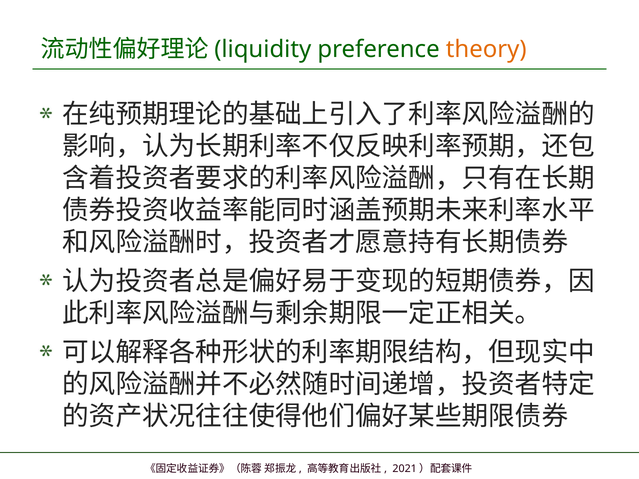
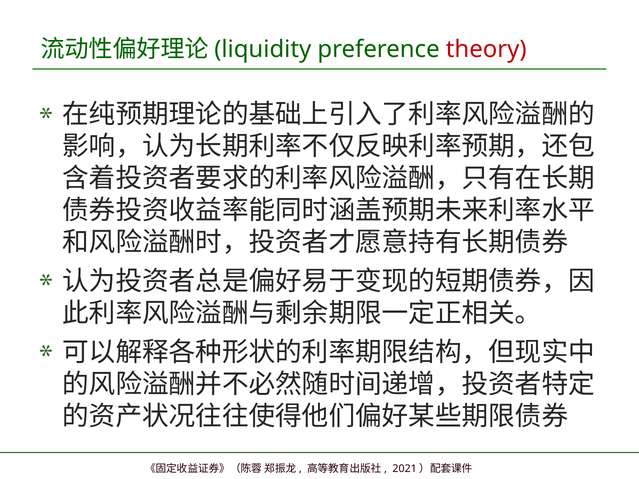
theory colour: orange -> red (486, 49)
